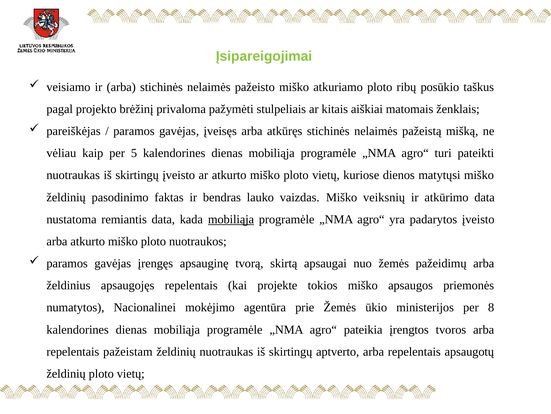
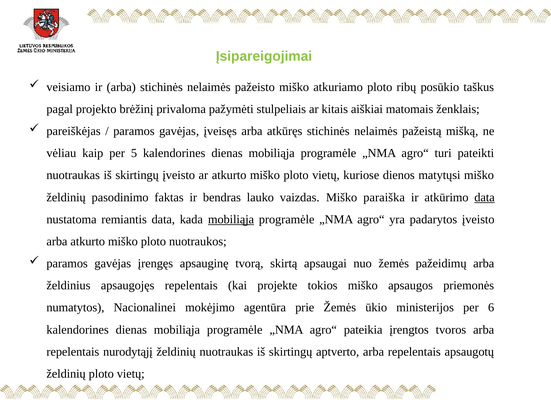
veiksnių: veiksnių -> paraiška (384, 197)
data underline: none -> present (485, 197)
8: 8 -> 6 (491, 307)
pažeistam: pažeistam -> nurodytąjį (128, 351)
